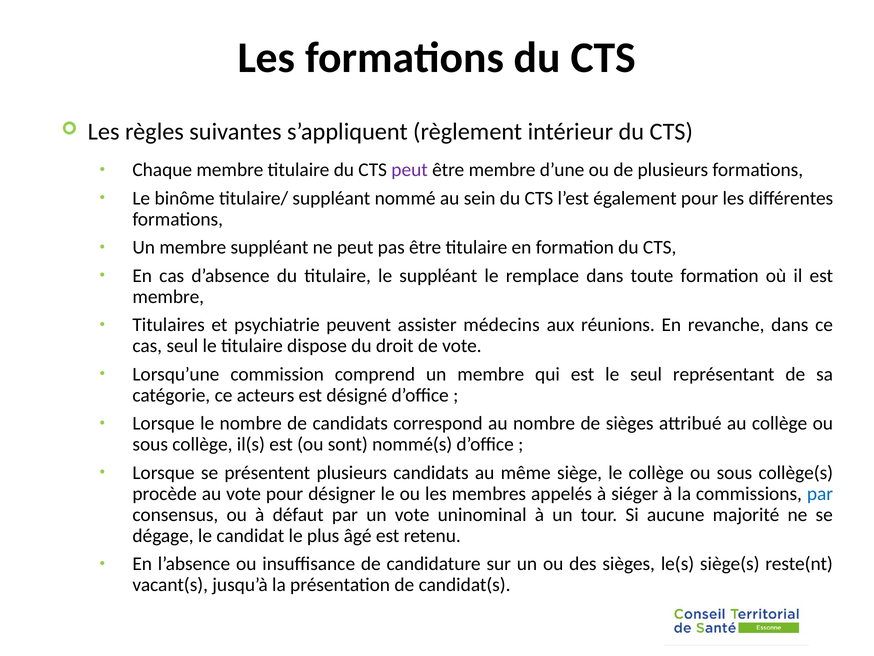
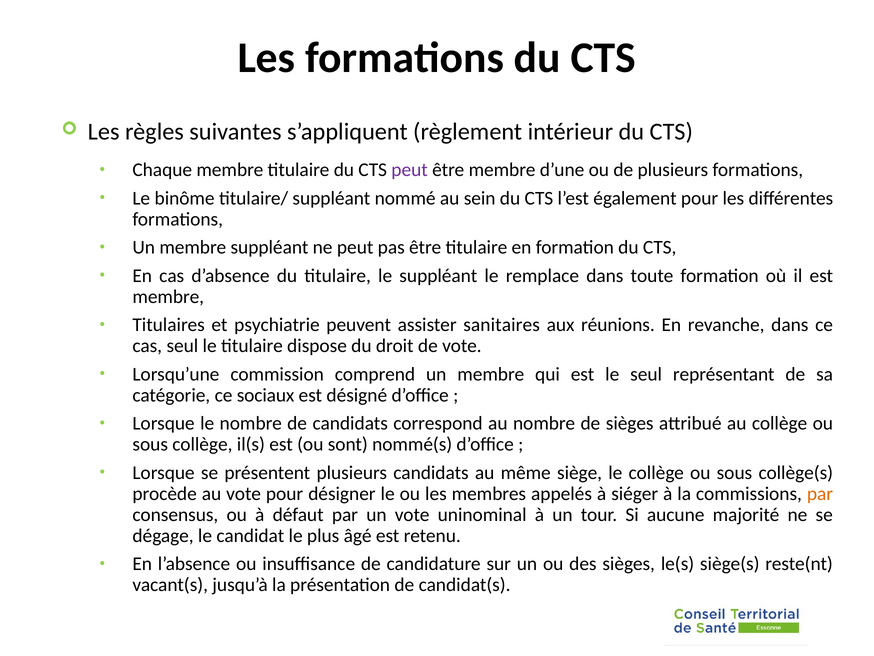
médecins: médecins -> sanitaires (502, 325)
acteurs: acteurs -> sociaux (266, 395)
par colour: blue -> orange (820, 493)
